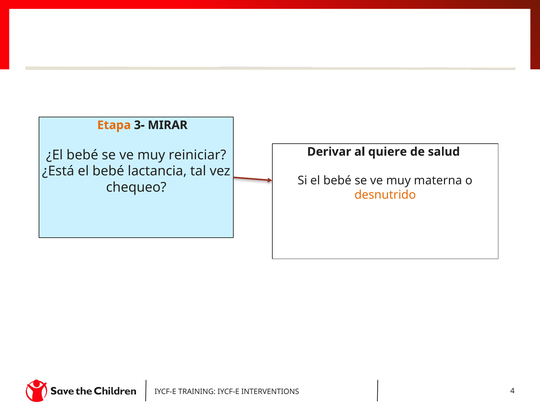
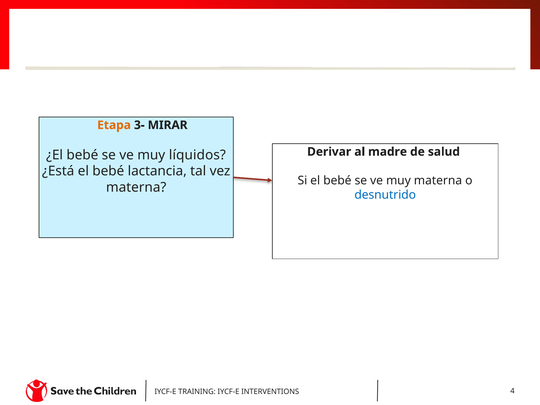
quiere: quiere -> madre (388, 152)
reiniciar: reiniciar -> líquidos (197, 155)
chequeo: chequeo -> materna (136, 187)
desnutrido colour: orange -> blue (385, 195)
